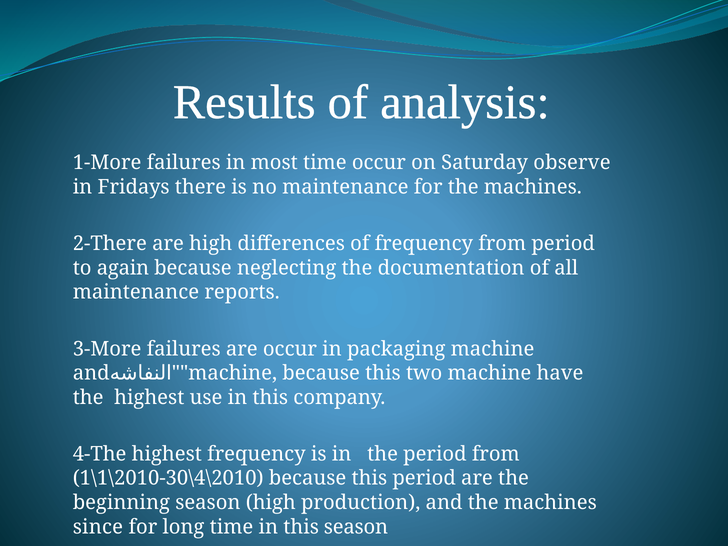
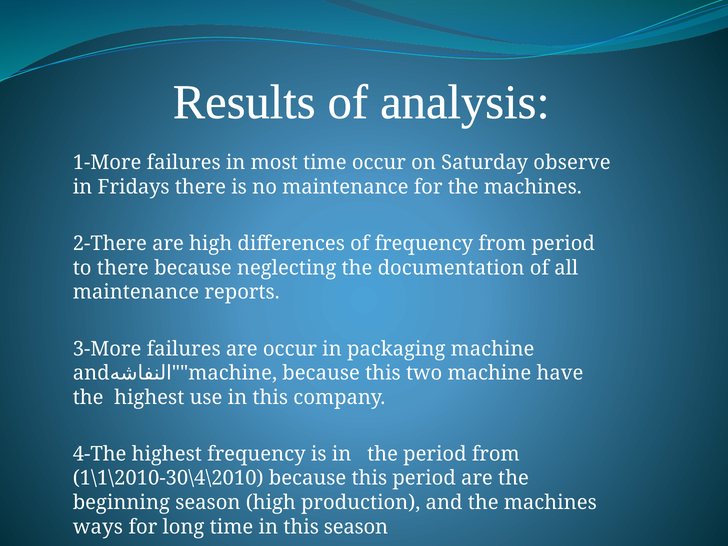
to again: again -> there (123, 268)
since: since -> ways (98, 527)
